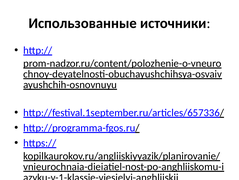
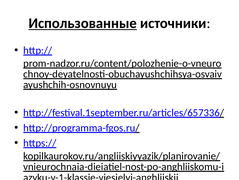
Использованные underline: none -> present (83, 23)
